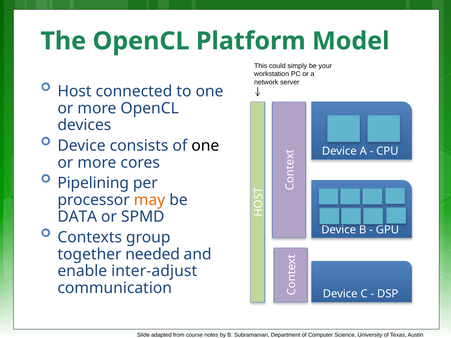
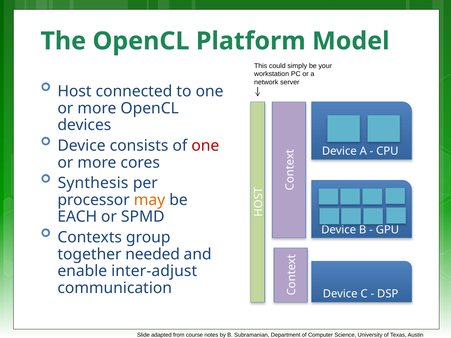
one colour: black -> red (205, 146)
Pipelining: Pipelining -> Synthesis (93, 183)
DATA: DATA -> EACH (77, 217)
